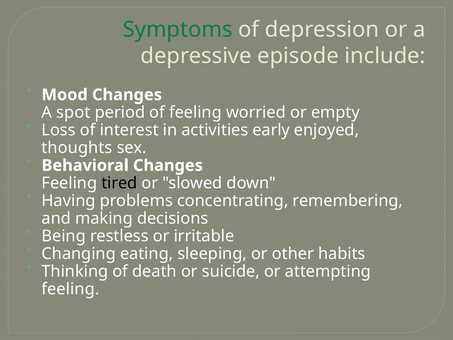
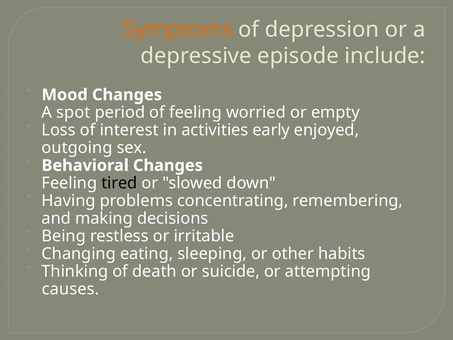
Symptoms colour: green -> orange (178, 30)
thoughts: thoughts -> outgoing (77, 148)
feeling: feeling -> causes (70, 289)
